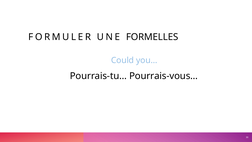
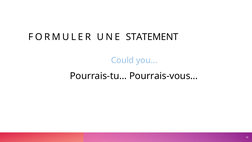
FORMELLES: FORMELLES -> STATEMENT (152, 37)
